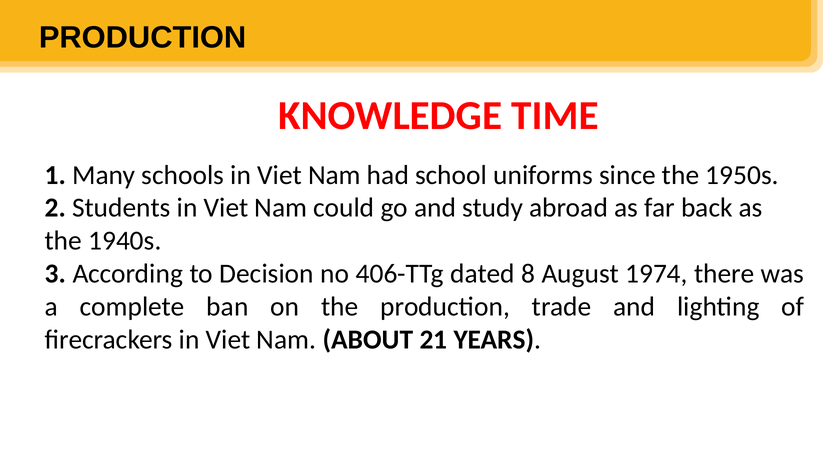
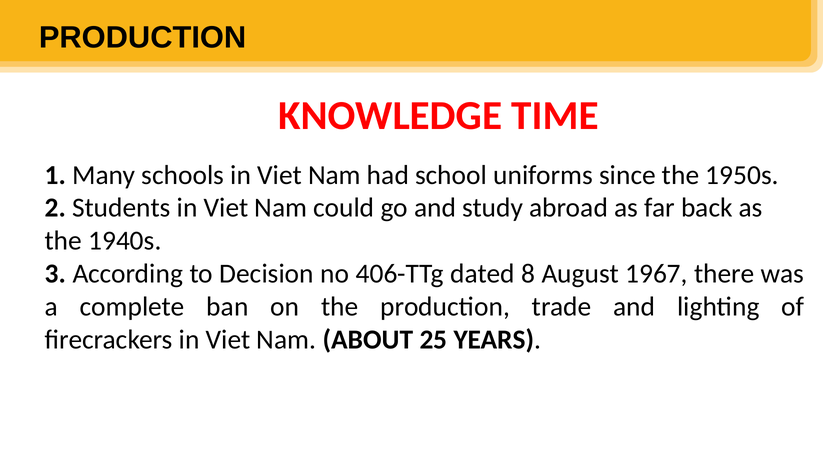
1974: 1974 -> 1967 (656, 274)
21: 21 -> 25 (433, 340)
